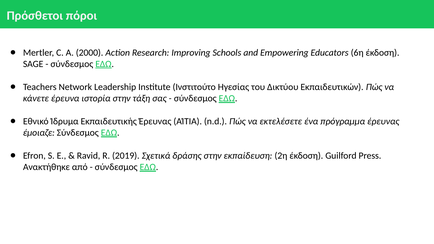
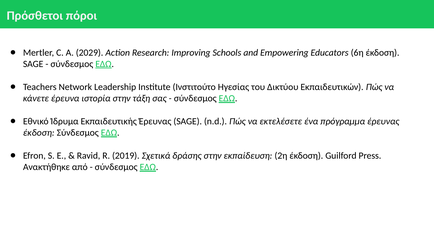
2000: 2000 -> 2029 (90, 53)
Έρευνας ΑΊΤΙΑ: ΑΊΤΙΑ -> SAGE (188, 121)
έμοιαζε: έμοιαζε -> έκδοση (39, 133)
